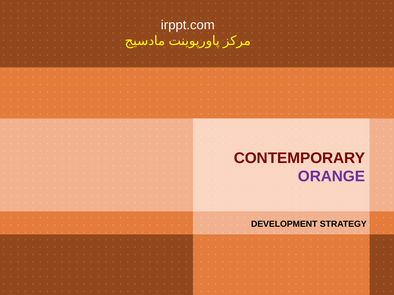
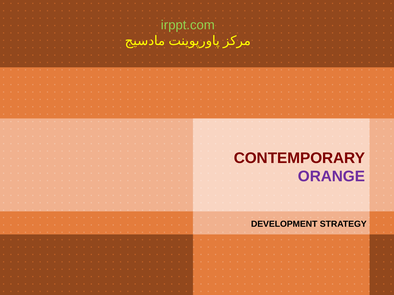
irppt.com colour: white -> light green (188, 25)
